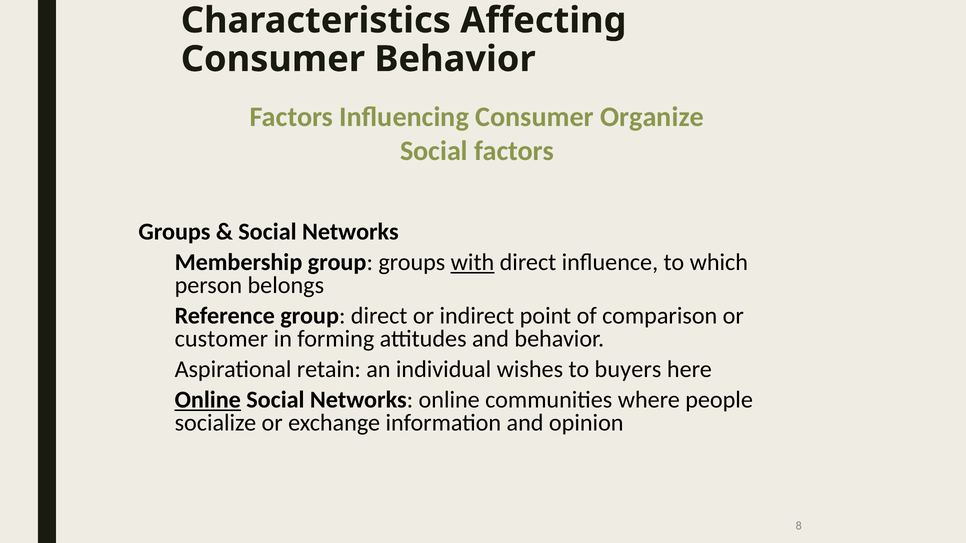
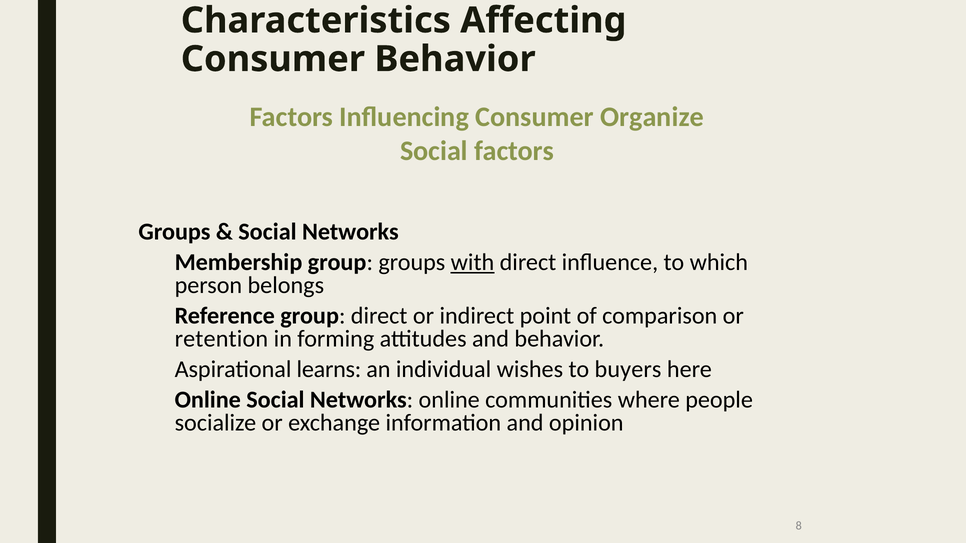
customer: customer -> retention (221, 339)
retain: retain -> learns (329, 370)
Online underline: present -> none (208, 400)
